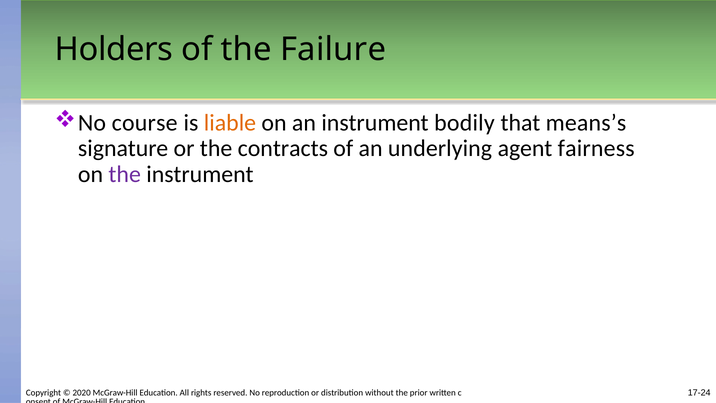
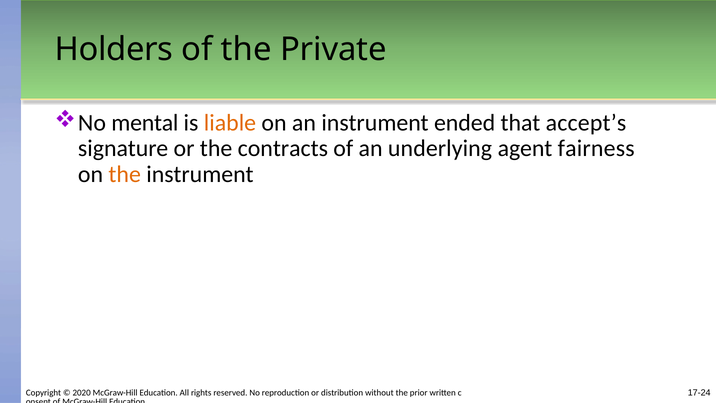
Failure: Failure -> Private (333, 49)
course: course -> mental (145, 123)
bodily: bodily -> ended (465, 123)
means’s: means’s -> accept’s (586, 123)
the colour: purple -> orange (125, 174)
